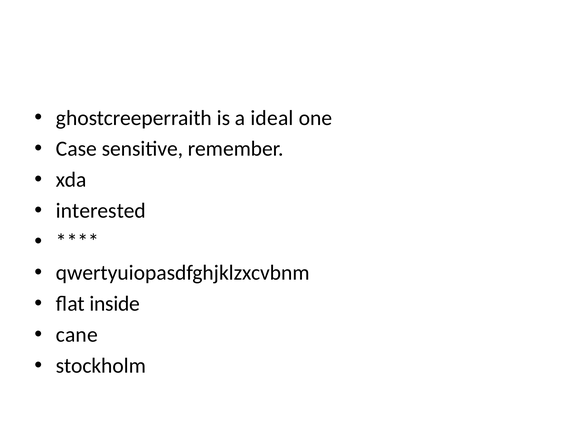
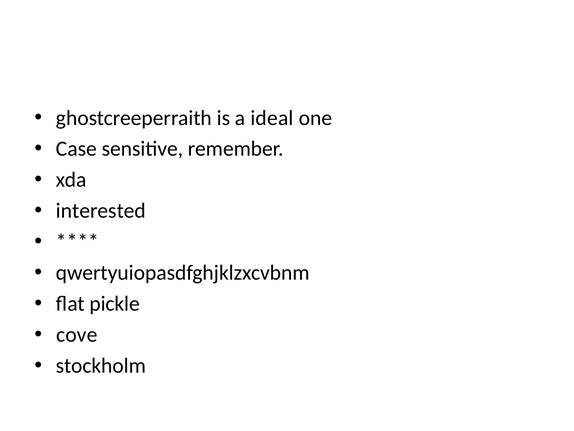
inside: inside -> pickle (115, 304)
cane: cane -> cove (77, 334)
